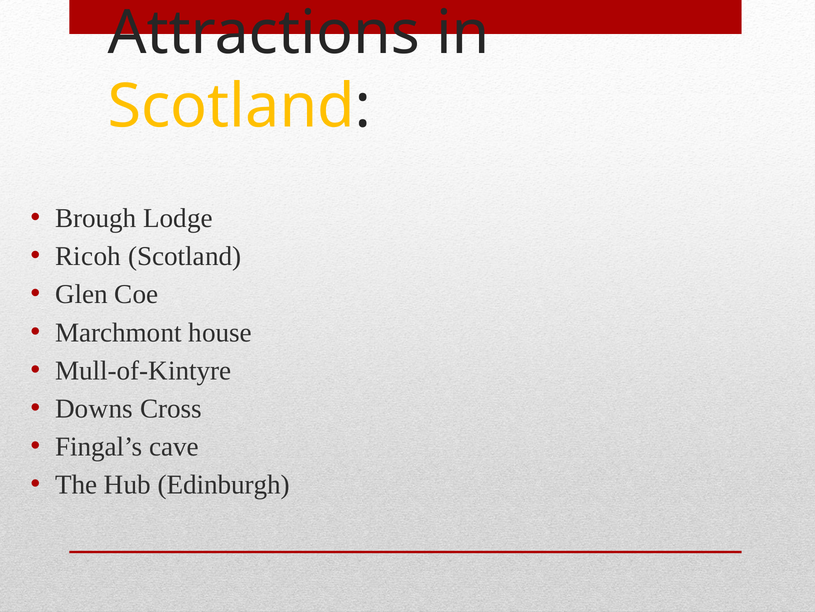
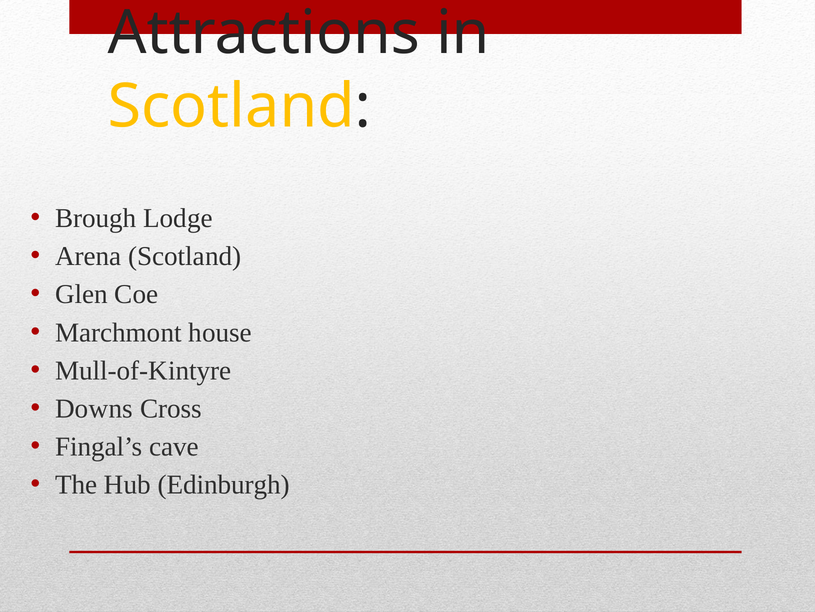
Ricoh: Ricoh -> Arena (88, 256)
